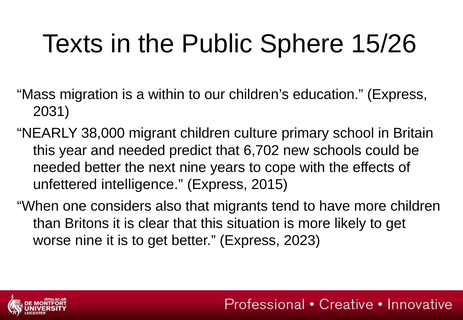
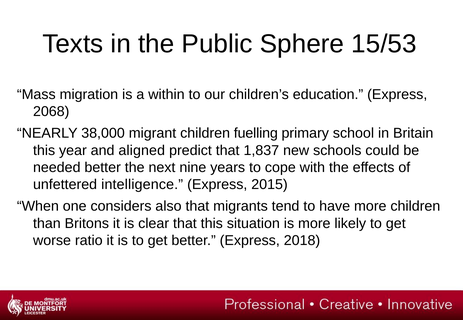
15/26: 15/26 -> 15/53 (384, 44)
2031: 2031 -> 2068 (51, 112)
culture: culture -> fuelling (256, 134)
and needed: needed -> aligned (142, 151)
6,702: 6,702 -> 1,837 (261, 151)
worse nine: nine -> ratio (89, 241)
2023: 2023 -> 2018 (302, 241)
